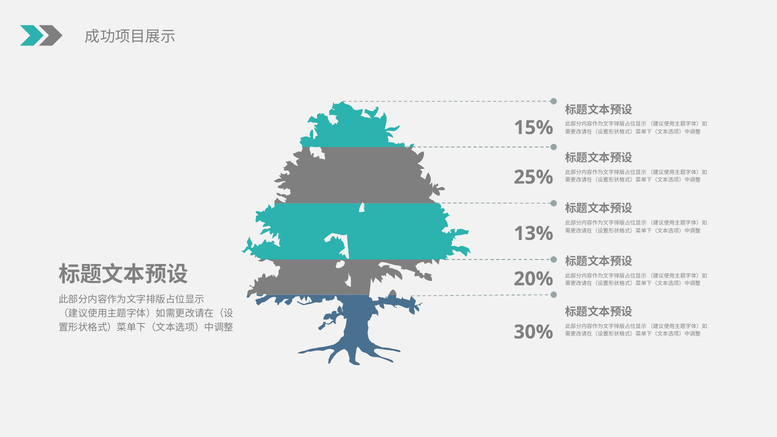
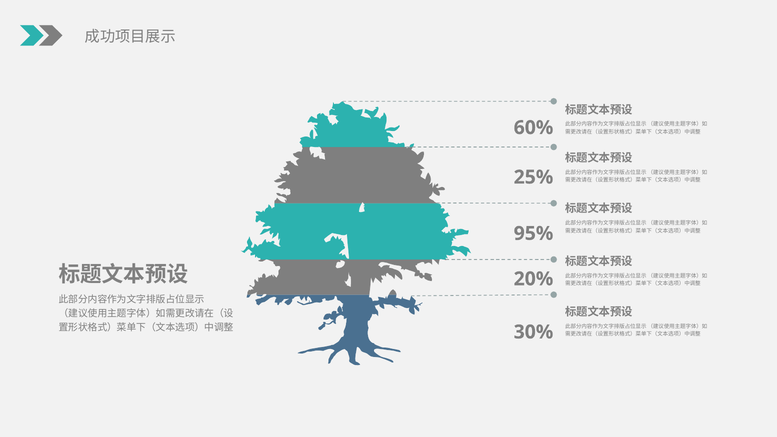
15%: 15% -> 60% (534, 128)
13%: 13% -> 95% (534, 234)
